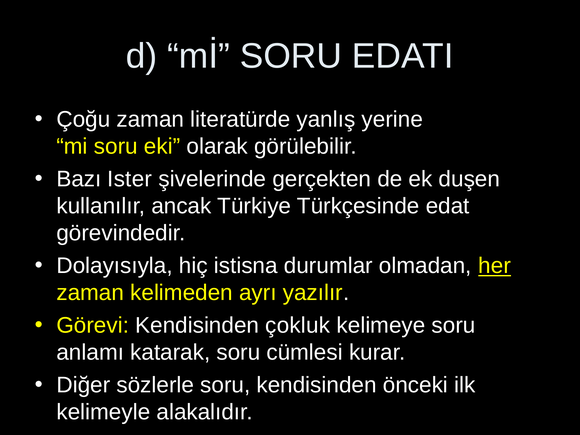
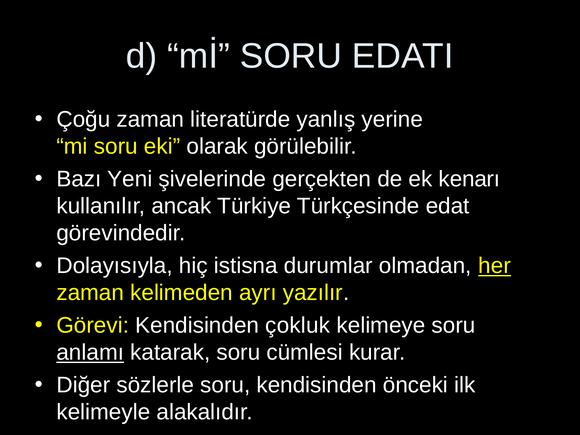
Ister: Ister -> Yeni (130, 179)
duşen: duşen -> kenarı (469, 179)
anlamı underline: none -> present (90, 353)
